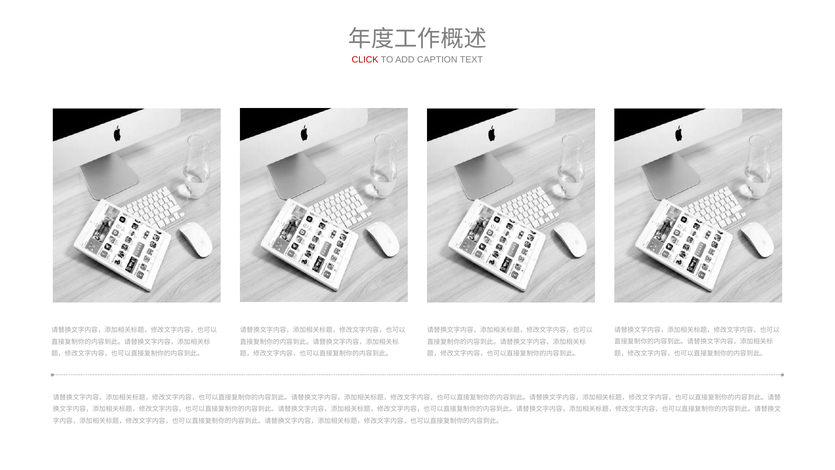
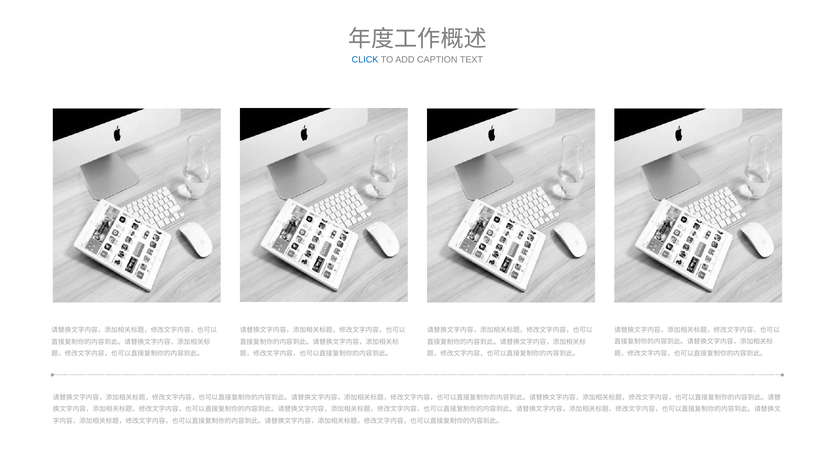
CLICK colour: red -> blue (365, 60)
